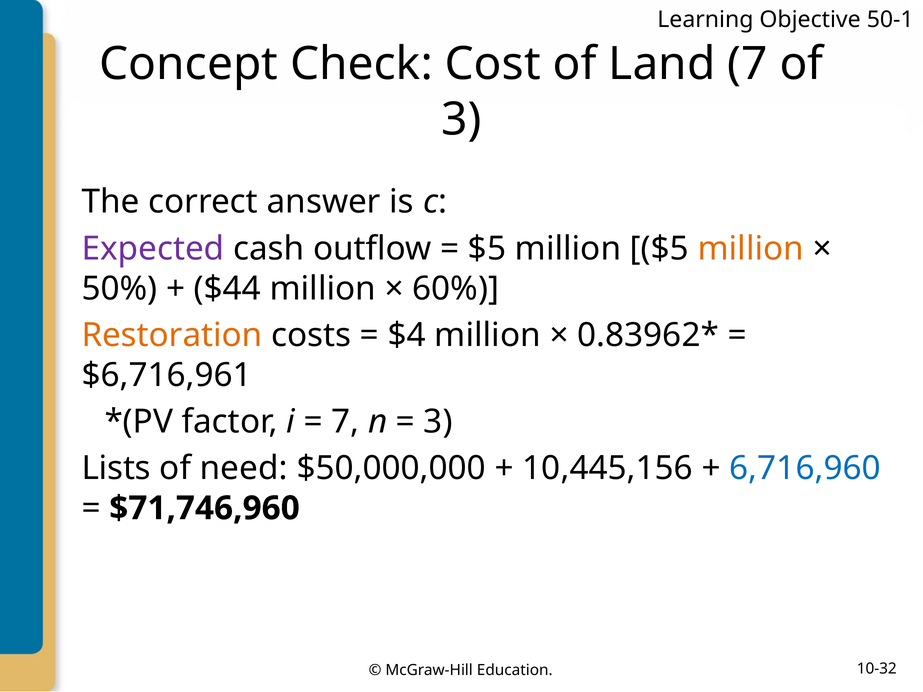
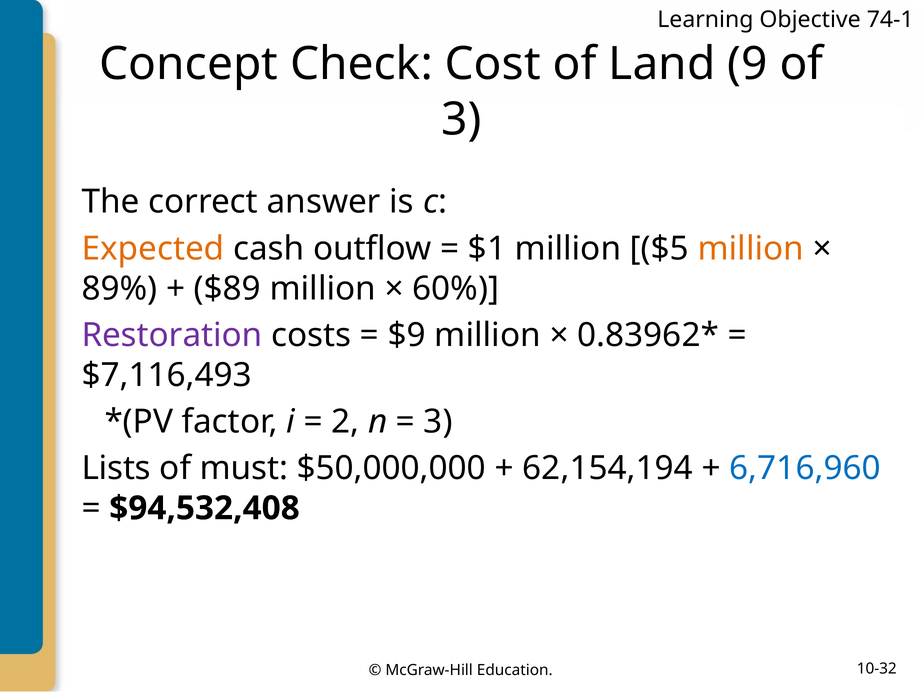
50-1: 50-1 -> 74-1 (890, 20)
Land 7: 7 -> 9 (747, 64)
Expected colour: purple -> orange (153, 249)
$5: $5 -> $1 (487, 249)
50%: 50% -> 89% (119, 289)
$44: $44 -> $89 (227, 289)
Restoration colour: orange -> purple (172, 335)
$4: $4 -> $9 (407, 335)
$6,716,961: $6,716,961 -> $7,116,493 (167, 375)
7: 7 -> 2 (345, 422)
need: need -> must (244, 468)
10,445,156: 10,445,156 -> 62,154,194 (608, 468)
$71,746,960: $71,746,960 -> $94,532,408 (205, 508)
